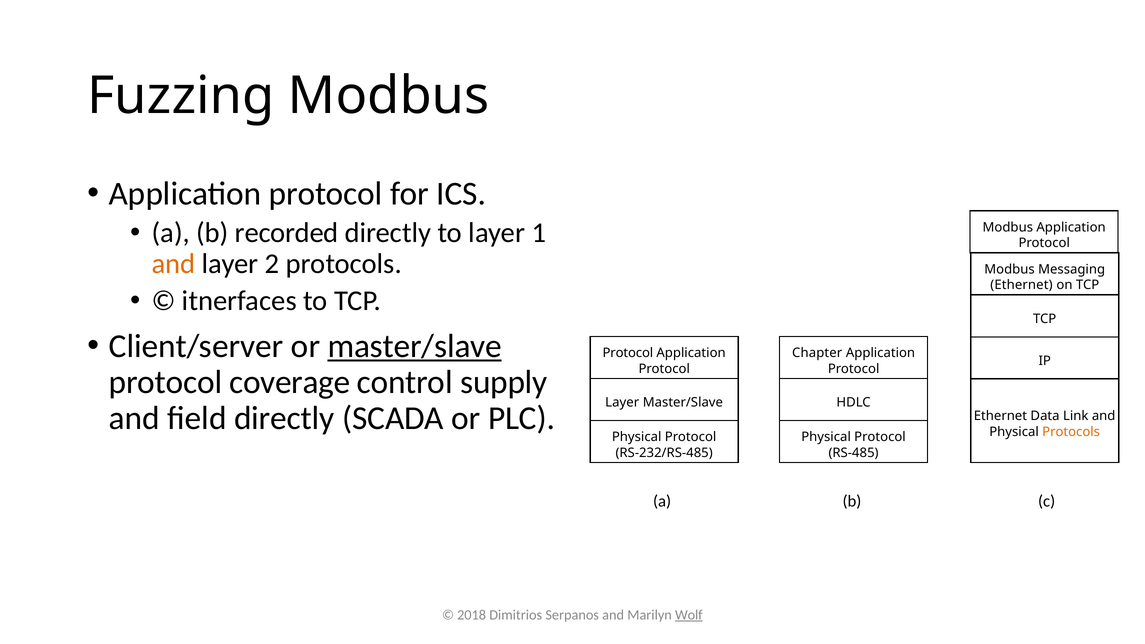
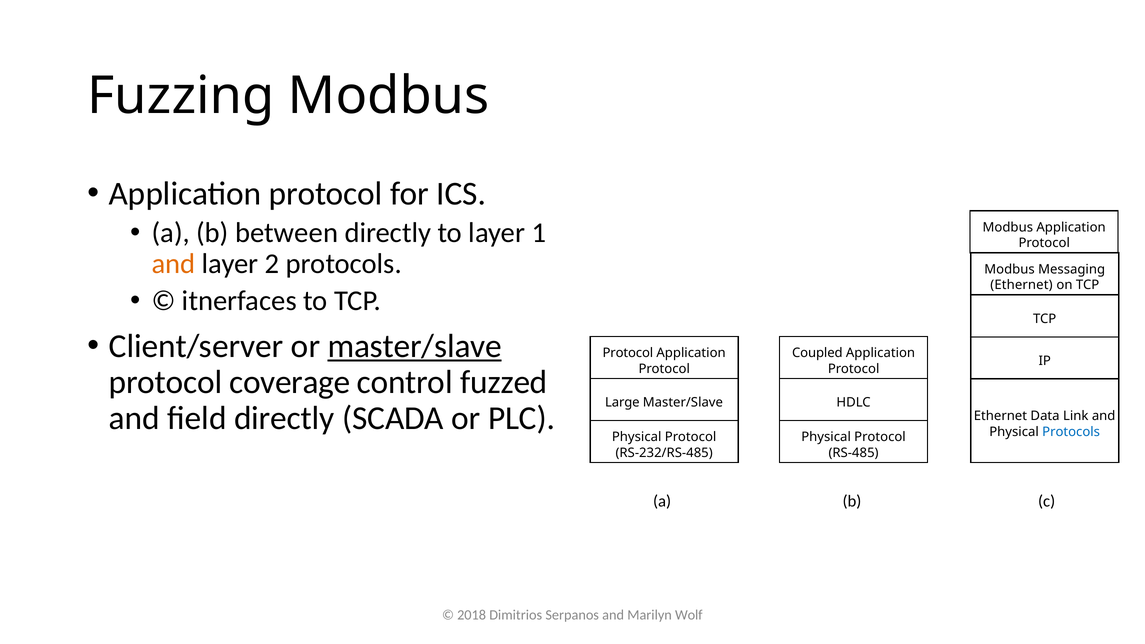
recorded: recorded -> between (287, 233)
Chapter: Chapter -> Coupled (817, 353)
supply: supply -> fuzzed (504, 382)
Layer: Layer -> Large (622, 402)
Protocols colour: orange -> blue (1071, 432)
Wolf underline: present -> none (689, 615)
